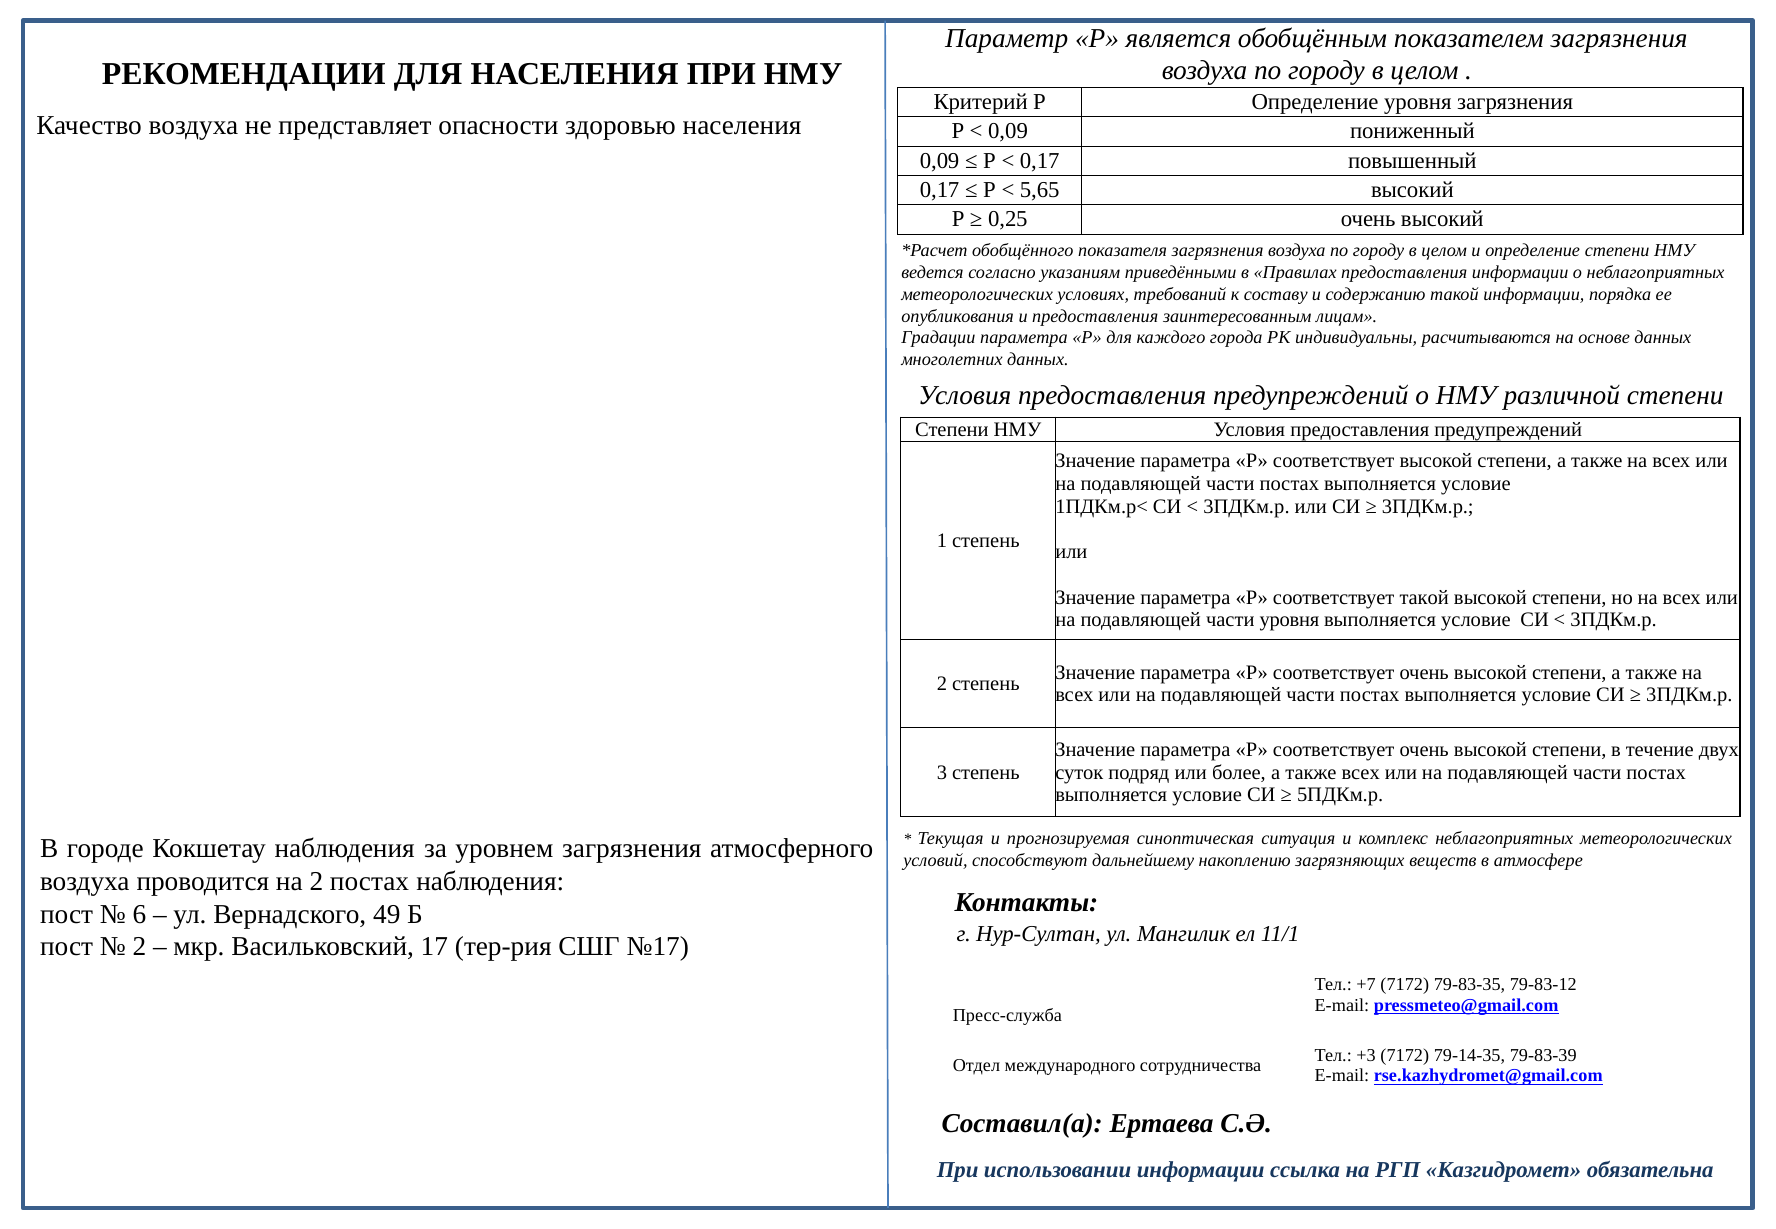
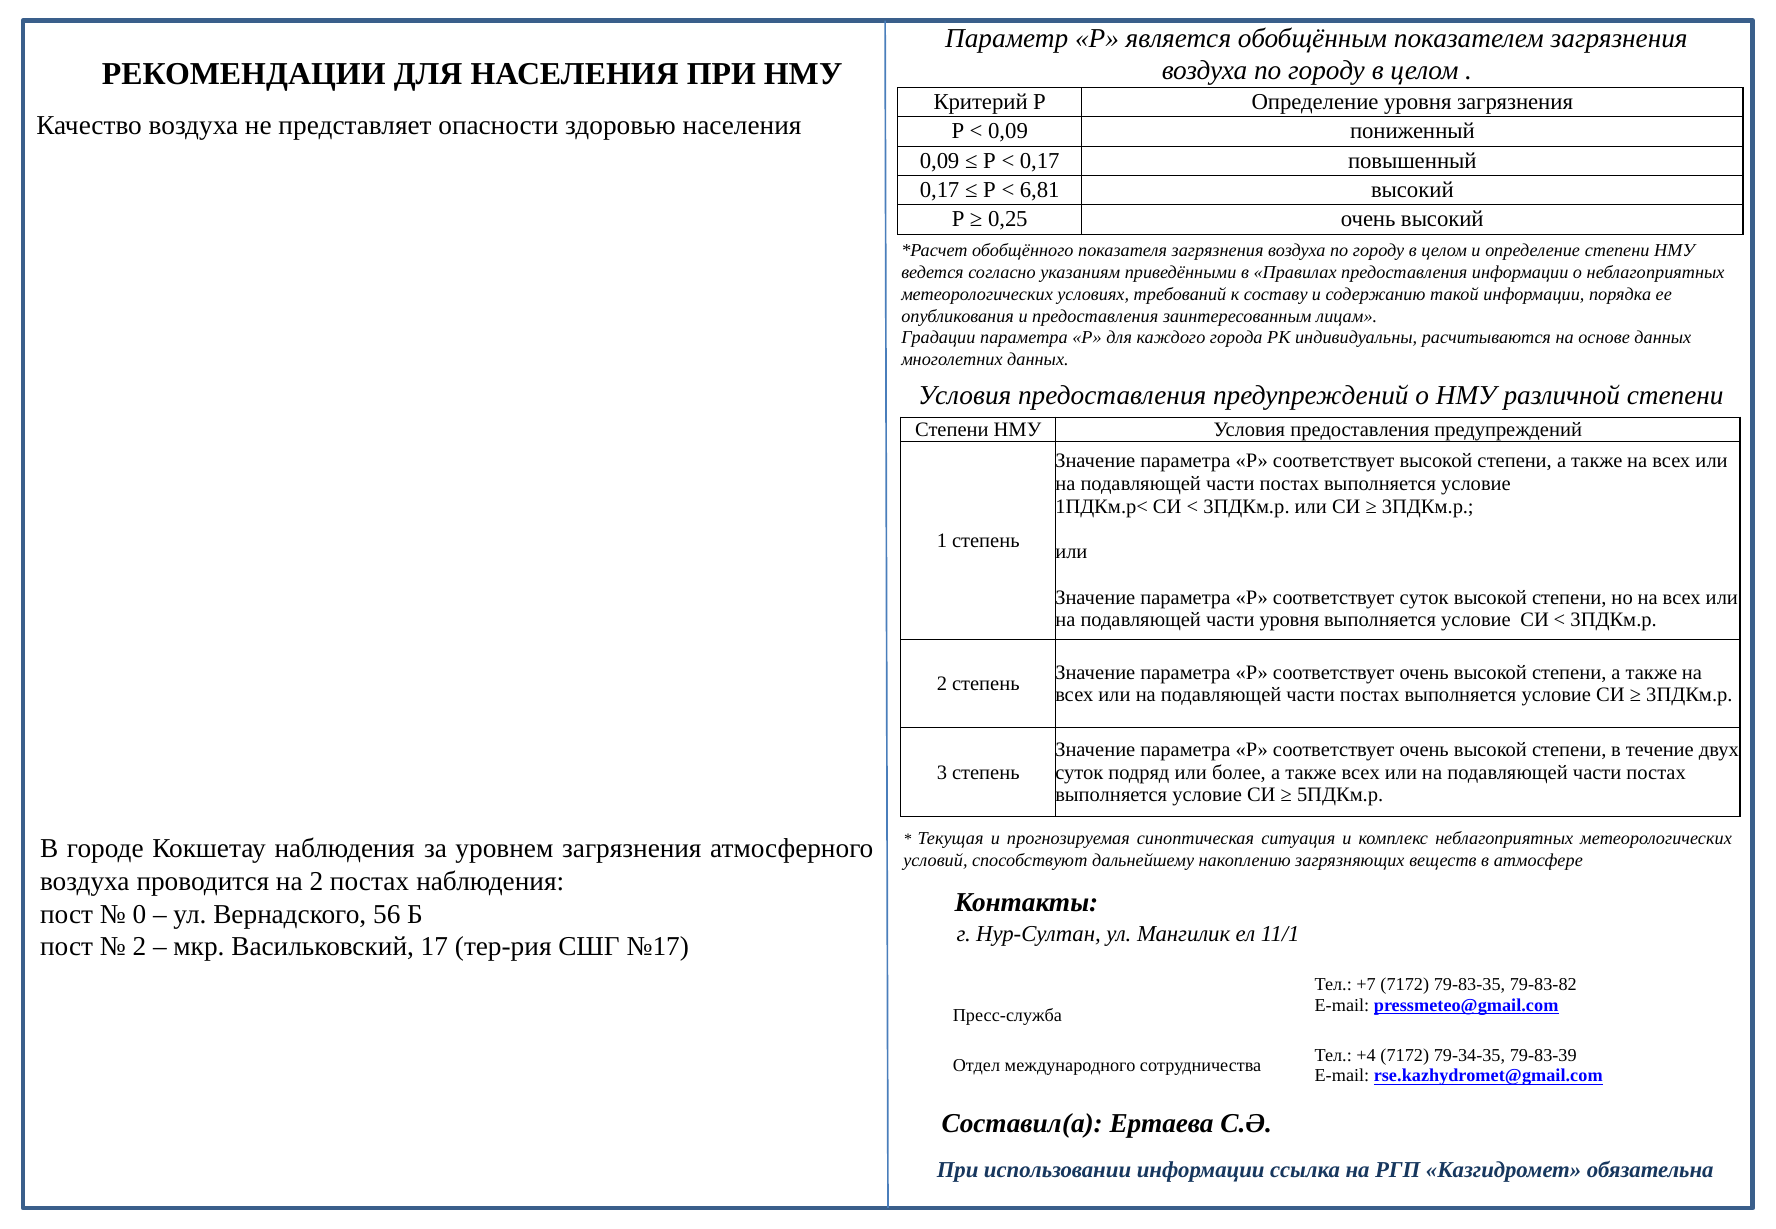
5,65: 5,65 -> 6,81 (1040, 190)
соответствует такой: такой -> суток (1424, 598)
6: 6 -> 0 (139, 914)
49: 49 -> 56 (387, 914)
79-83-12: 79-83-12 -> 79-83-82 (1543, 985)
+3: +3 -> +4 (1366, 1056)
79-14-35: 79-14-35 -> 79-34-35 (1469, 1056)
